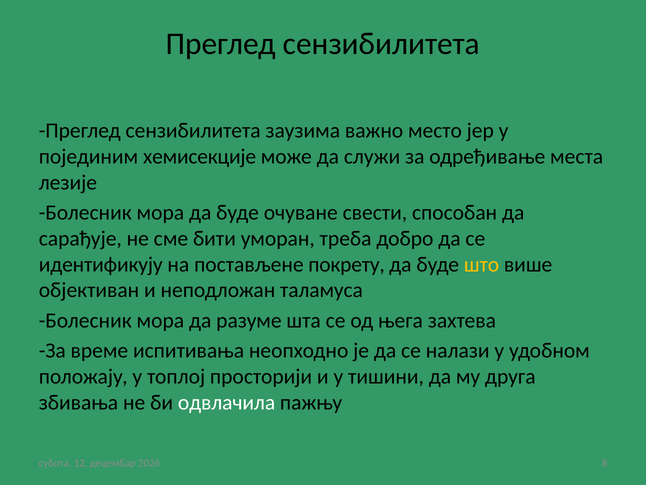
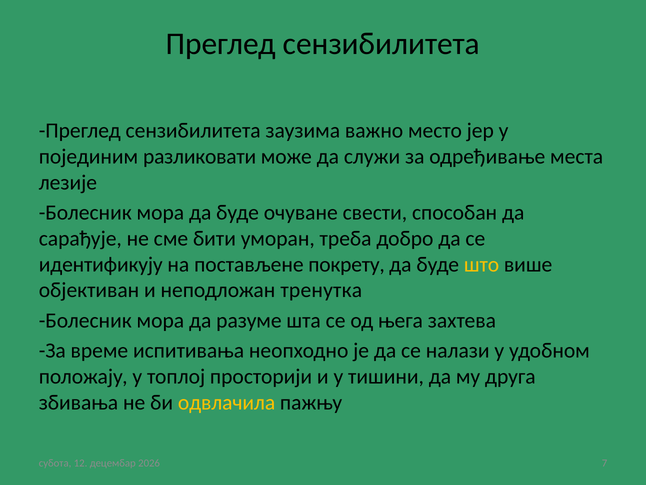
хемисекције: хемисекције -> разликовати (200, 157)
таламуса: таламуса -> тренутка (321, 290)
одвлачила colour: white -> yellow (227, 402)
8: 8 -> 7 (605, 463)
